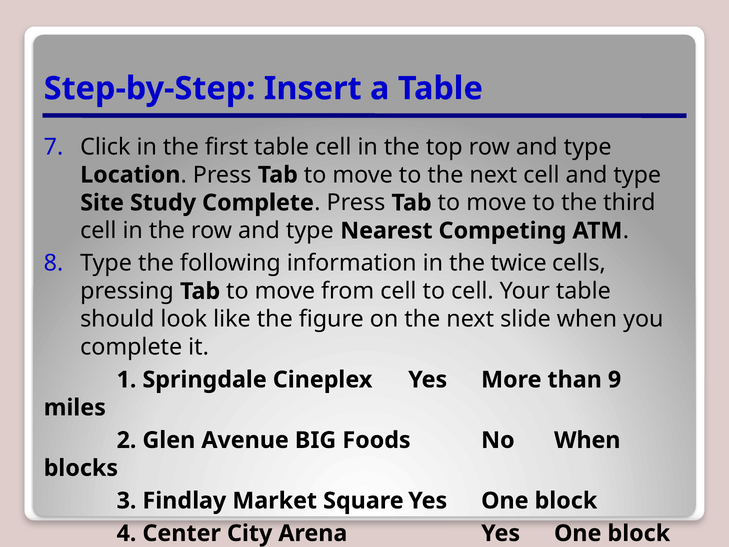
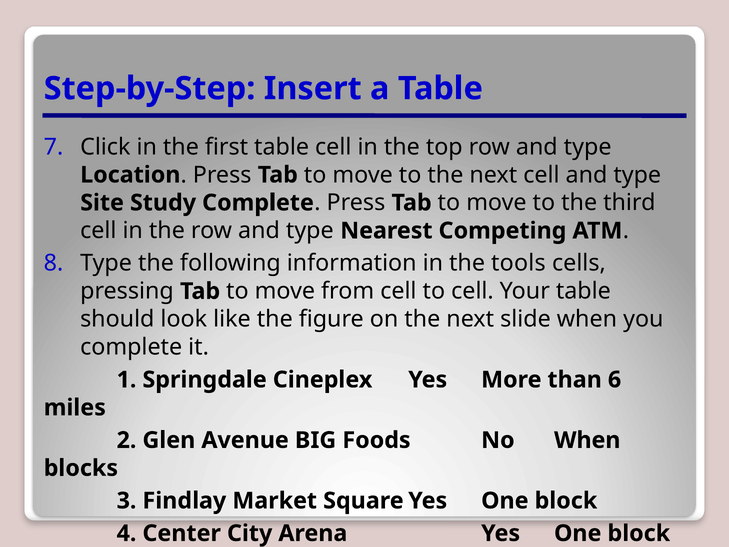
twice: twice -> tools (518, 263)
9: 9 -> 6 (615, 380)
